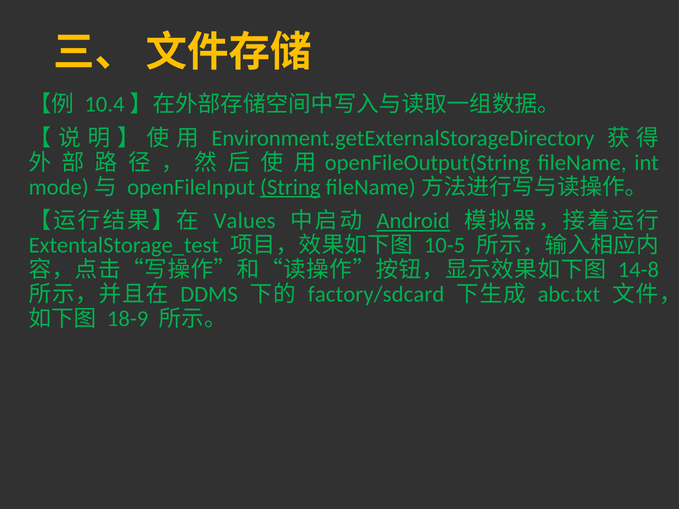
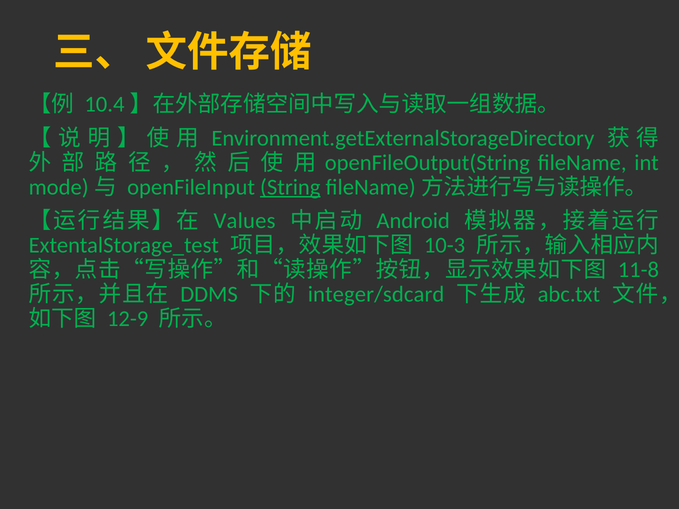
Android underline: present -> none (413, 221)
10-5: 10-5 -> 10-3 (445, 246)
14-8: 14-8 -> 11-8 (638, 270)
factory/sdcard: factory/sdcard -> integer/sdcard (376, 294)
18-9: 18-9 -> 12-9 (128, 319)
